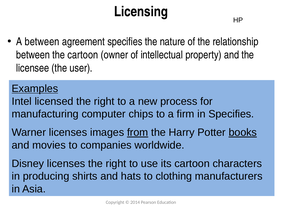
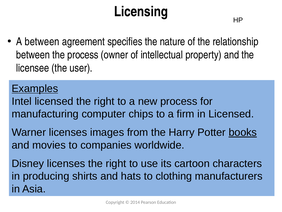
the cartoon: cartoon -> process (83, 55)
in Specifies: Specifies -> Licensed (231, 114)
from underline: present -> none (138, 132)
